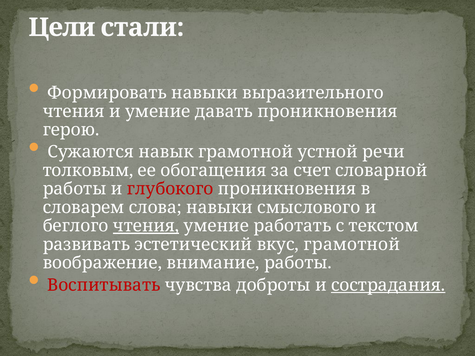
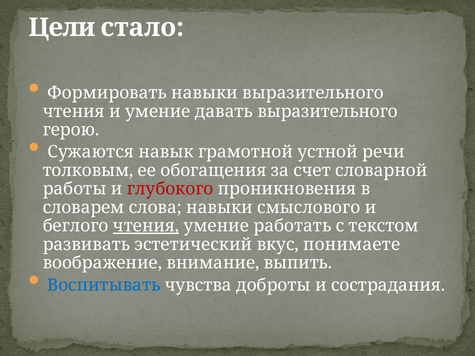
стали: стали -> стало (142, 27)
давать проникновения: проникновения -> выразительного (328, 112)
вкус грамотной: грамотной -> понимаете (352, 245)
внимание работы: работы -> выпить (298, 263)
Воспитывать colour: red -> blue (104, 285)
сострадания underline: present -> none (388, 285)
